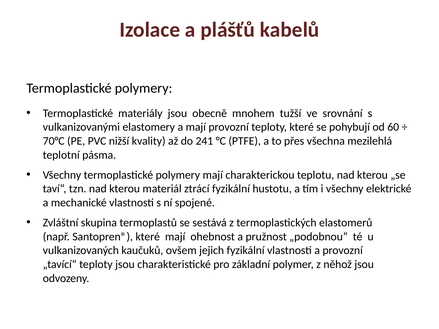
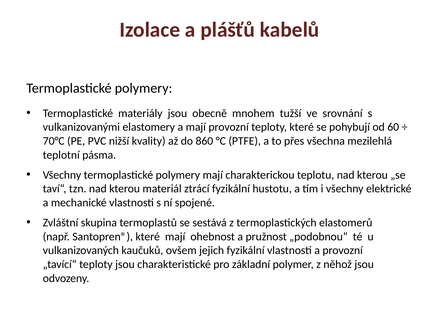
241: 241 -> 860 (204, 141)
